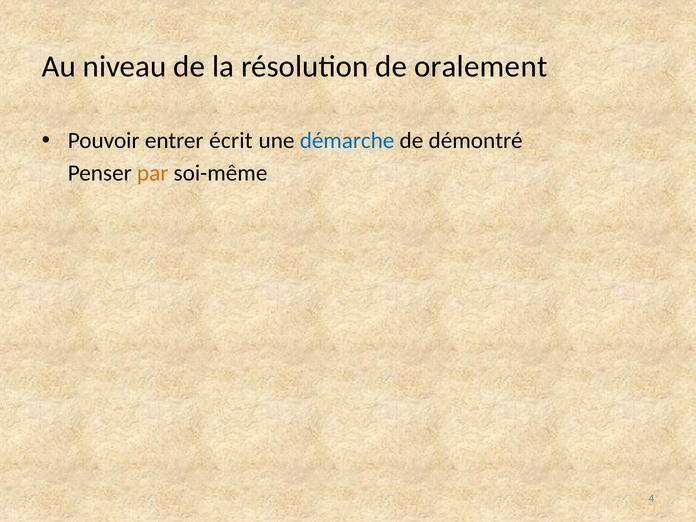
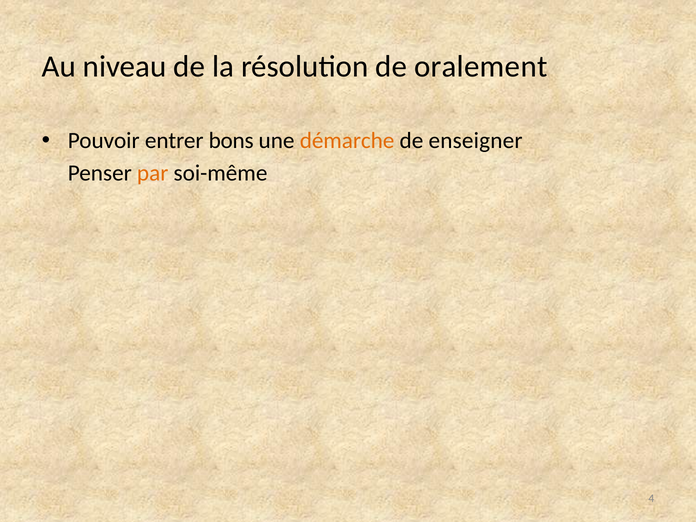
écrit: écrit -> bons (231, 141)
démarche colour: blue -> orange (347, 141)
démontré: démontré -> enseigner (476, 141)
